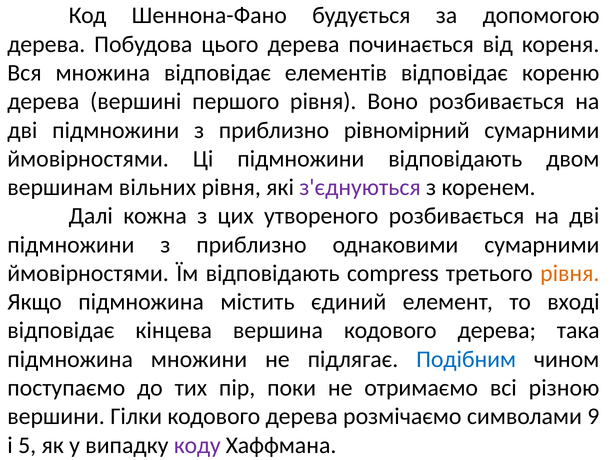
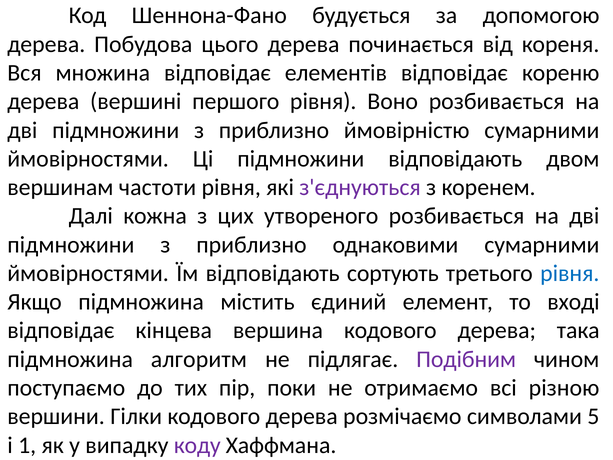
рівномірний: рівномірний -> ймовірністю (407, 130)
вільних: вільних -> частоти (158, 187)
compress: compress -> сортують (393, 273)
рівня colour: orange -> blue (570, 273)
множини: множини -> алгоритм (199, 359)
Подібним colour: blue -> purple (466, 359)
9: 9 -> 5 (593, 416)
5: 5 -> 1 (27, 445)
